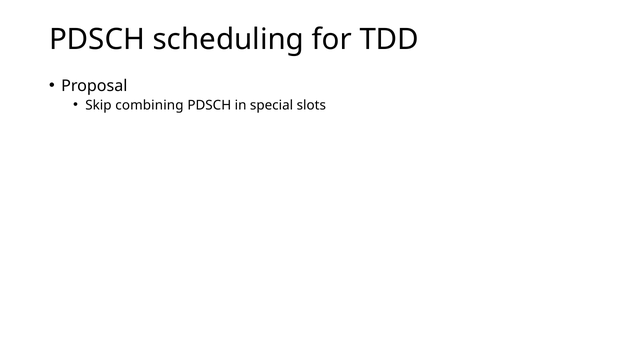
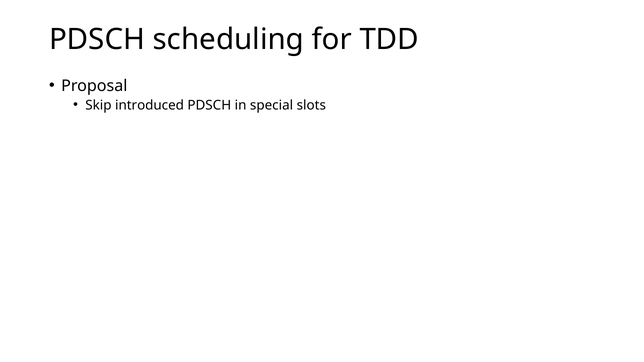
combining: combining -> introduced (150, 105)
